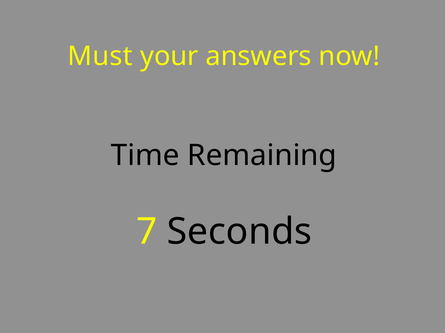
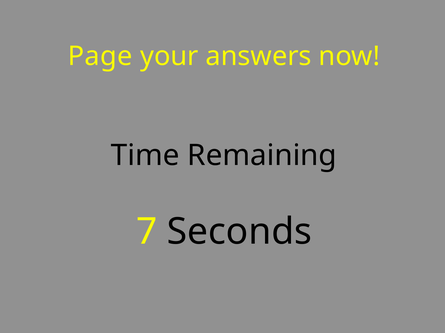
Must: Must -> Page (100, 56)
